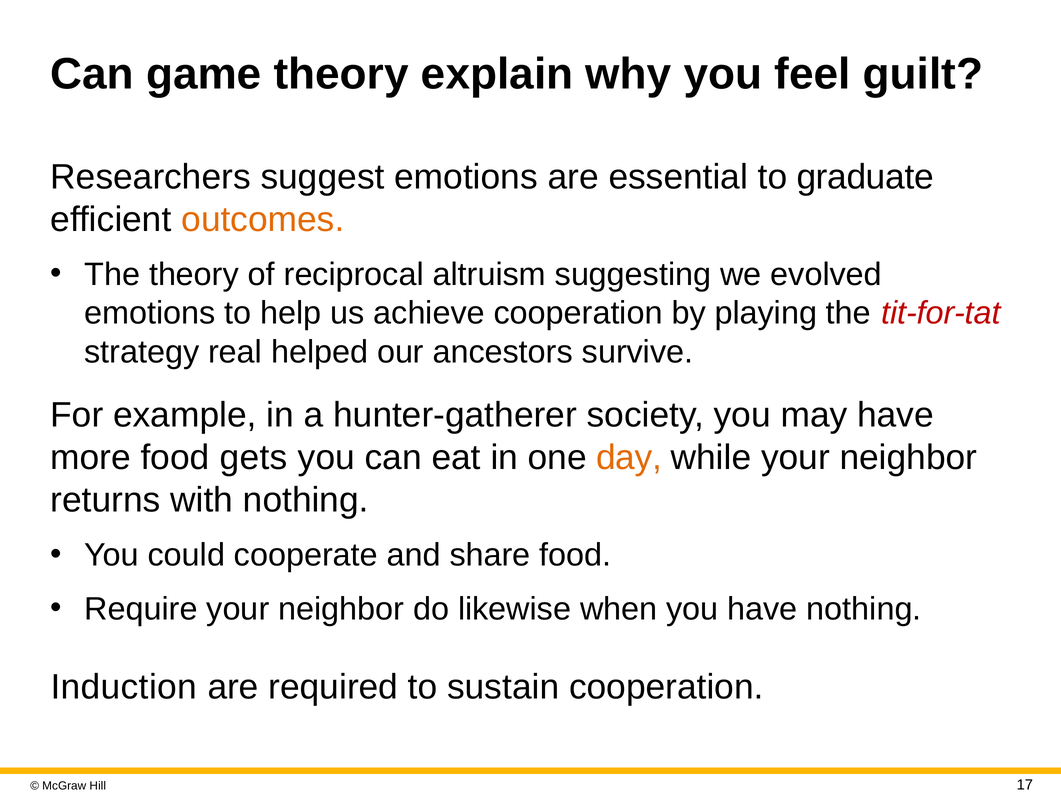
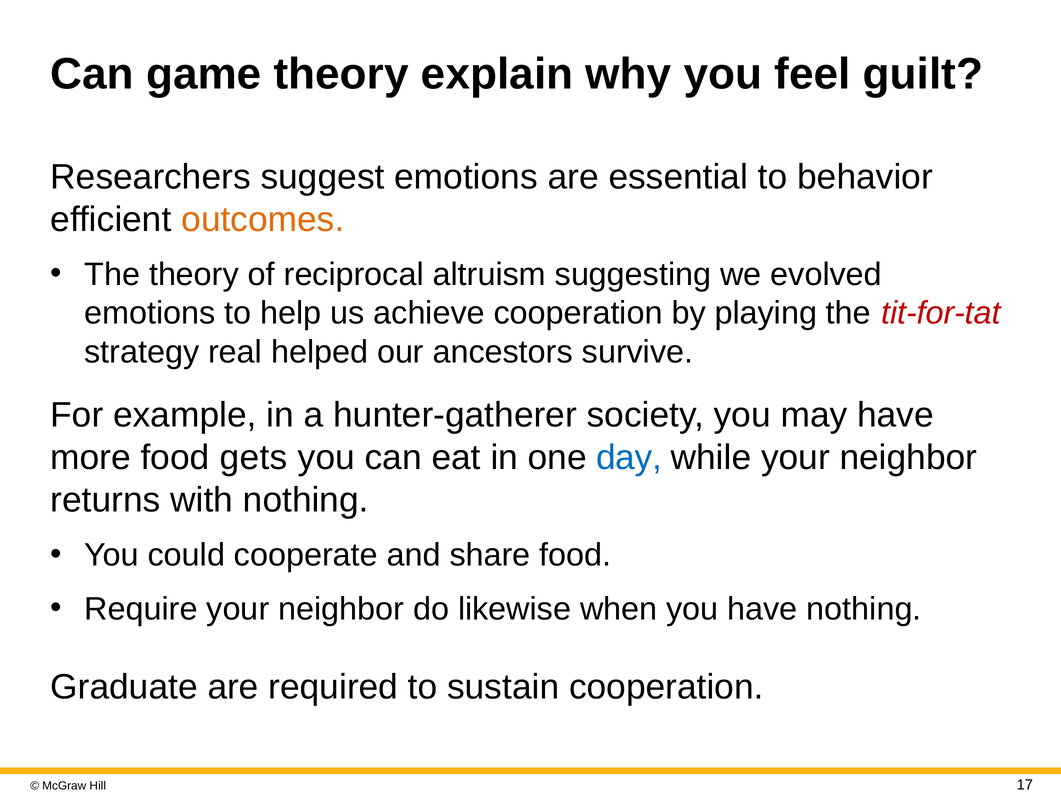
graduate: graduate -> behavior (865, 177)
day colour: orange -> blue (629, 458)
Induction: Induction -> Graduate (124, 688)
